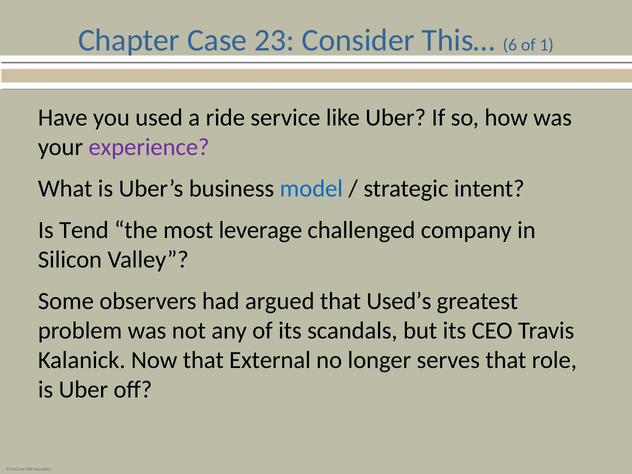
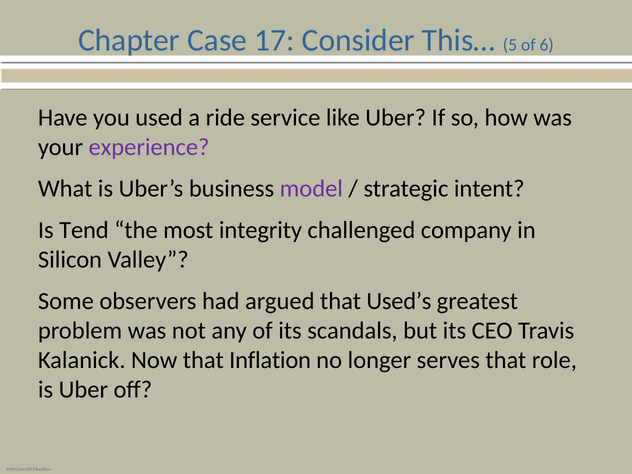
23: 23 -> 17 (274, 40)
6: 6 -> 5 (510, 45)
1: 1 -> 6 (547, 45)
model colour: blue -> purple (311, 189)
leverage: leverage -> integrity (260, 230)
External: External -> Inflation (270, 360)
